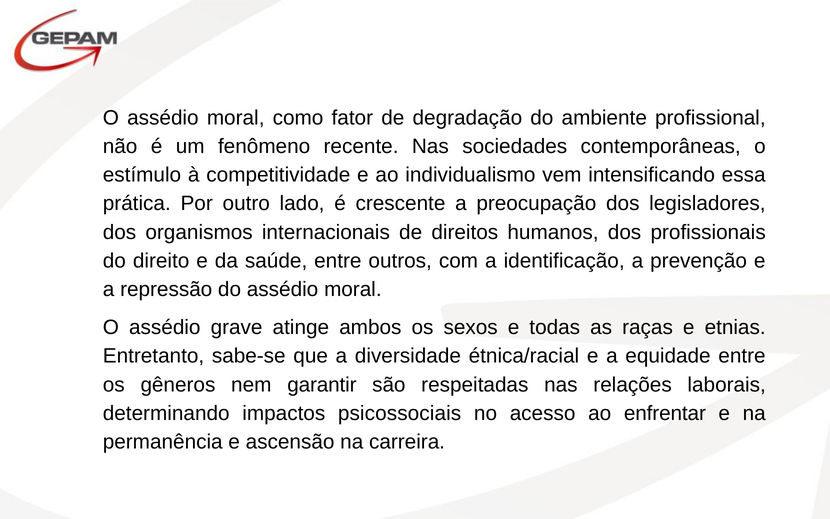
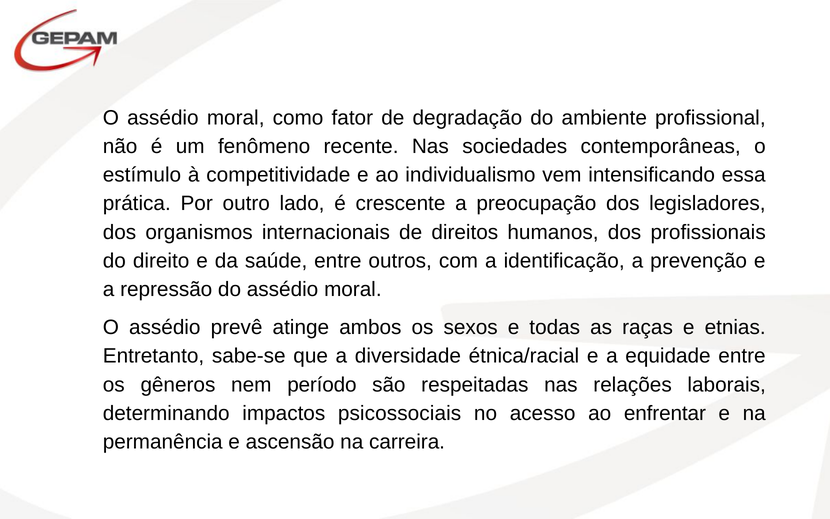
grave: grave -> prevê (237, 327)
garantir: garantir -> período (322, 384)
